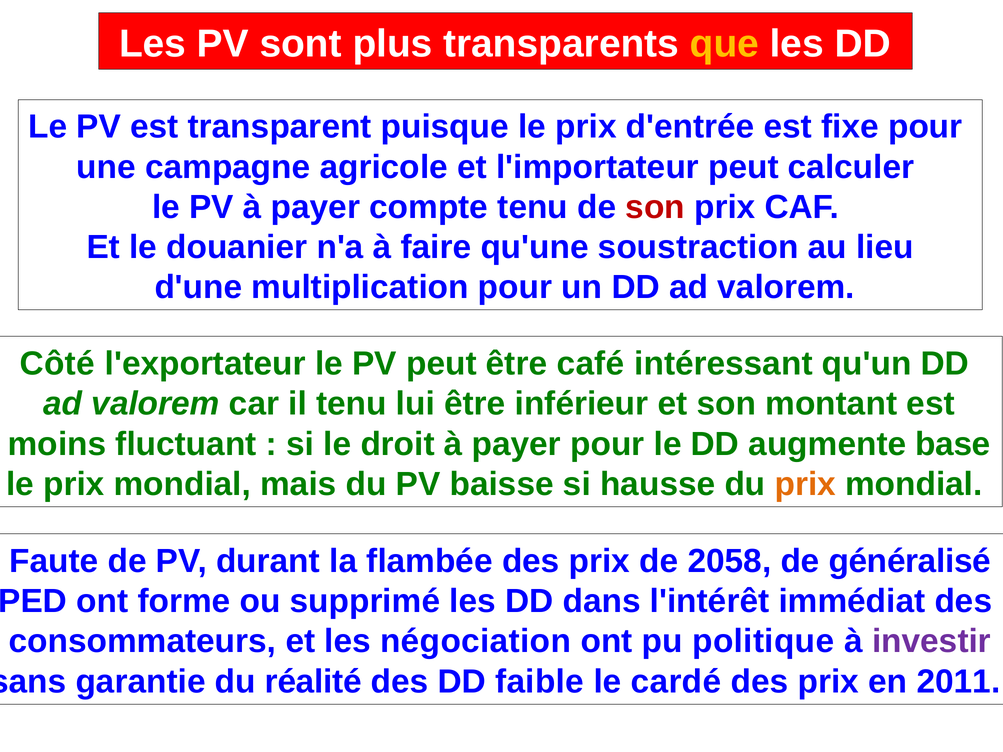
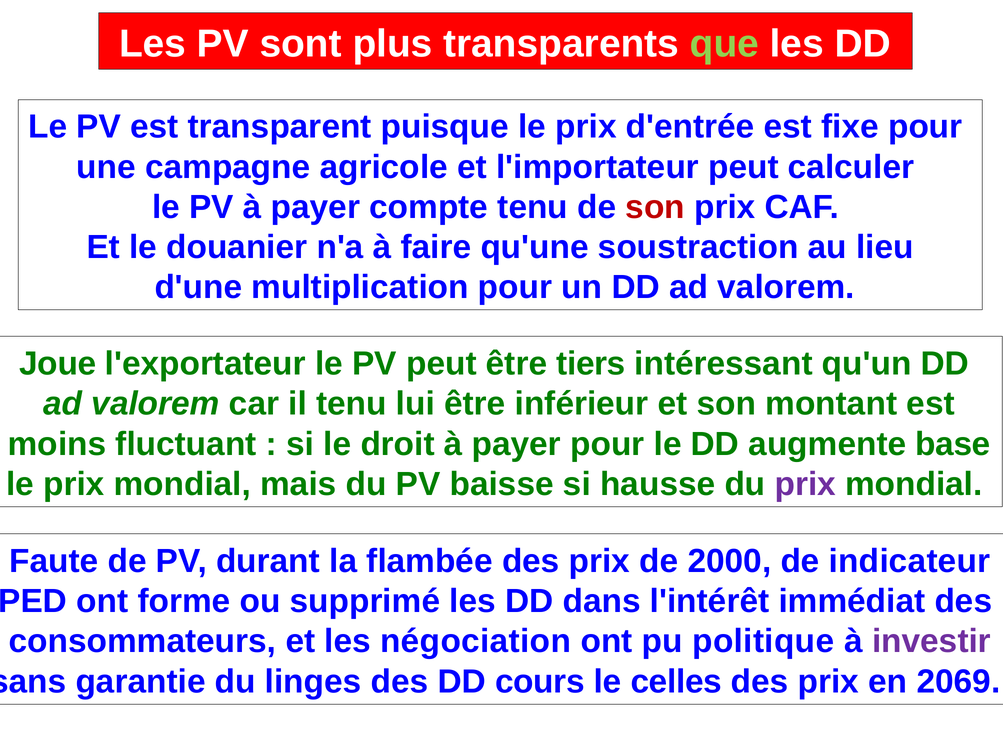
que colour: yellow -> light green (724, 44)
Côté: Côté -> Joue (58, 364)
café: café -> tiers (591, 364)
prix colour: orange -> purple (805, 484)
2058: 2058 -> 2000 (729, 561)
généralisé: généralisé -> indicateur (910, 561)
réalité: réalité -> linges (313, 682)
faible: faible -> cours (540, 682)
cardé: cardé -> celles (676, 682)
2011: 2011 -> 2069 (958, 682)
